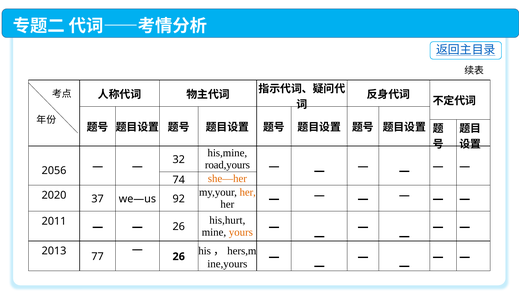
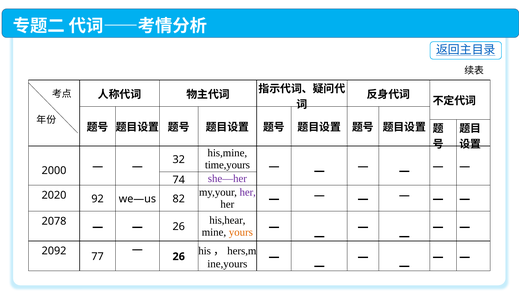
road,yours: road,yours -> time,yours (227, 165)
2056: 2056 -> 2000 (54, 171)
she—her colour: orange -> purple (227, 179)
her colour: orange -> purple (248, 192)
37: 37 -> 92 (98, 199)
92: 92 -> 82 (179, 199)
his,hurt: his,hurt -> his,hear (227, 220)
2011: 2011 -> 2078 (54, 221)
2013: 2013 -> 2092 (54, 251)
